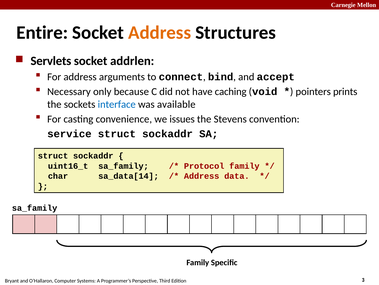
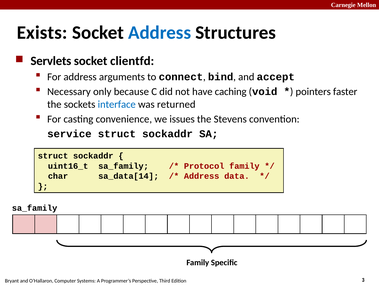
Entire: Entire -> Exists (42, 32)
Address colour: orange -> blue (160, 32)
addrlen: addrlen -> clientfd (132, 61)
prints: prints -> faster (345, 91)
available: available -> returned (176, 104)
